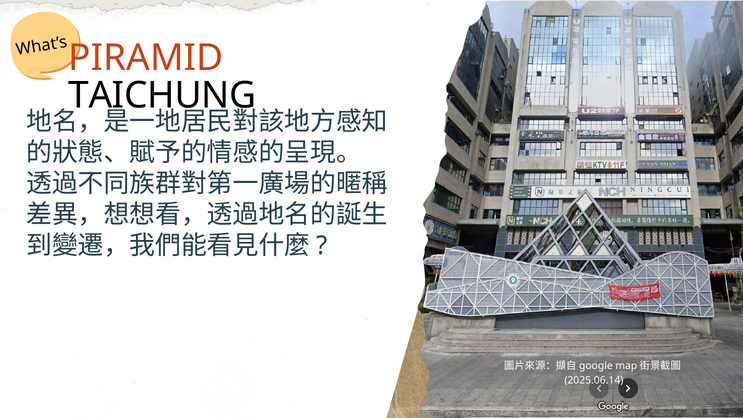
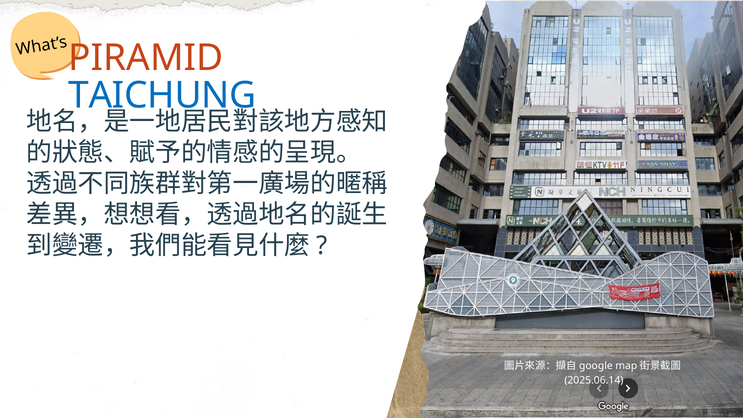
TAICHUNG colour: black -> blue (162, 95)
